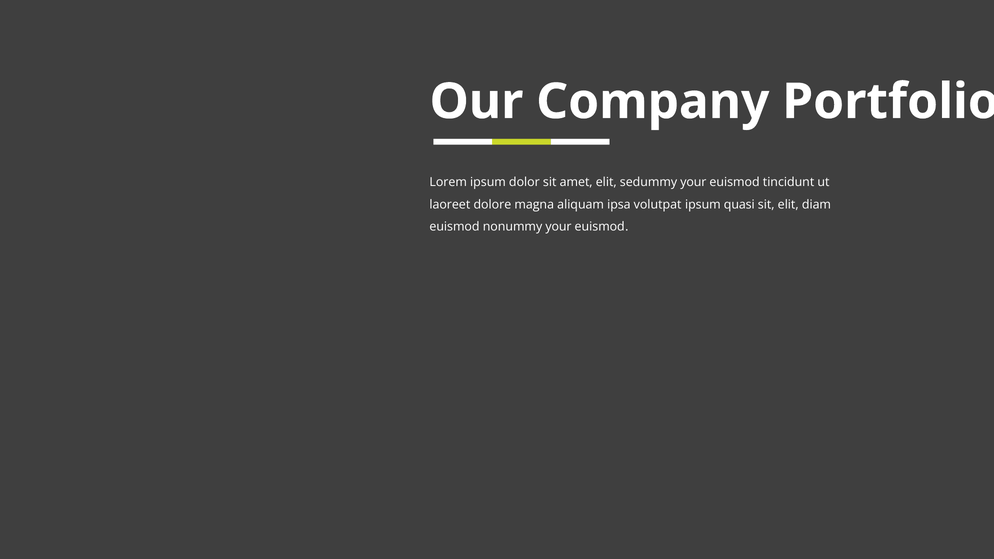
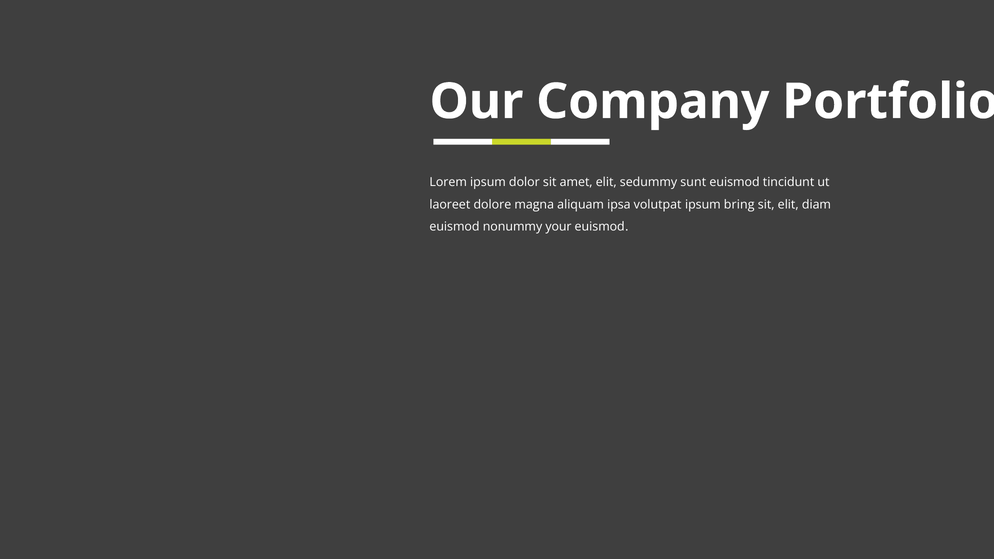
sedummy your: your -> sunt (693, 182)
quasi: quasi -> bring (739, 204)
